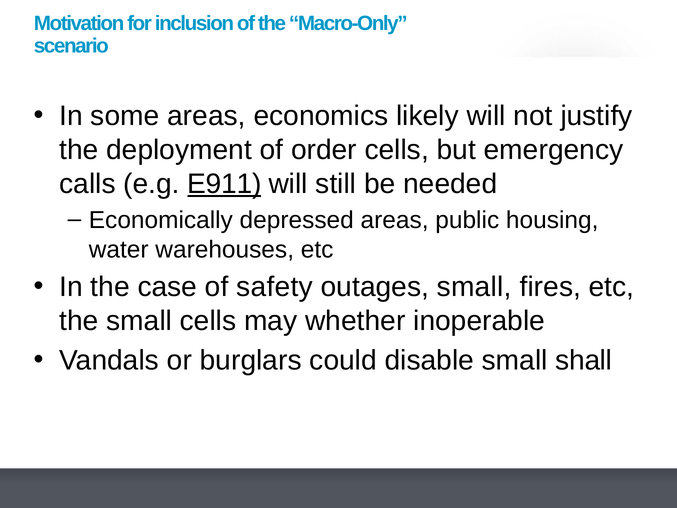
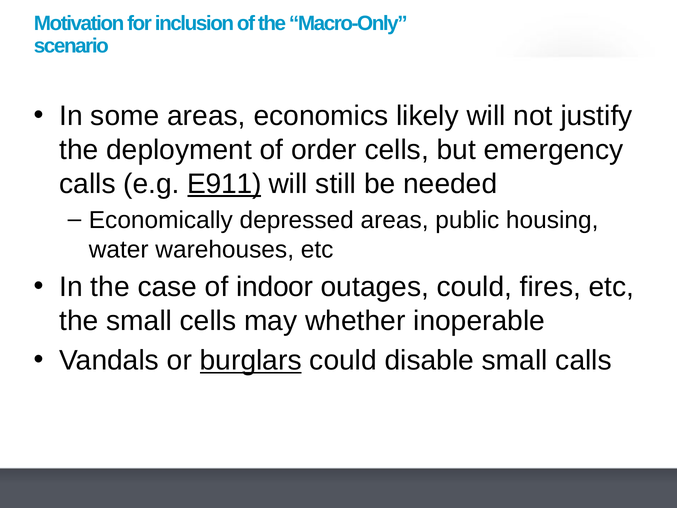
safety: safety -> indoor (275, 287)
outages small: small -> could (474, 287)
burglars underline: none -> present (251, 360)
small shall: shall -> calls (584, 360)
